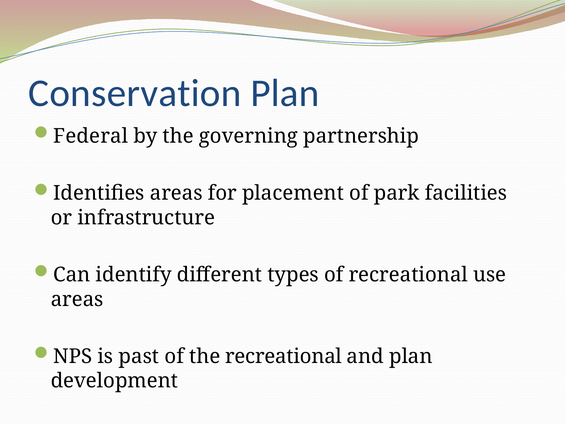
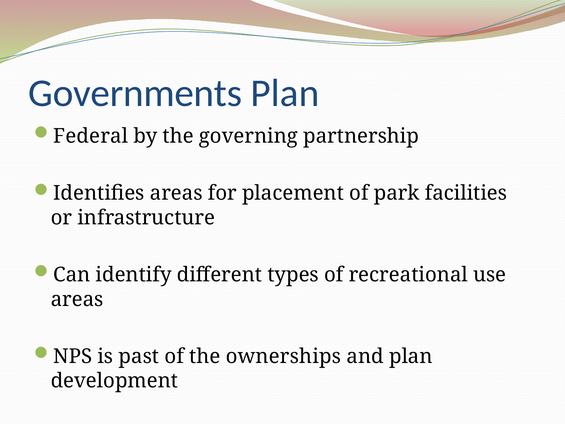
Conservation: Conservation -> Governments (135, 93)
the recreational: recreational -> ownerships (283, 356)
